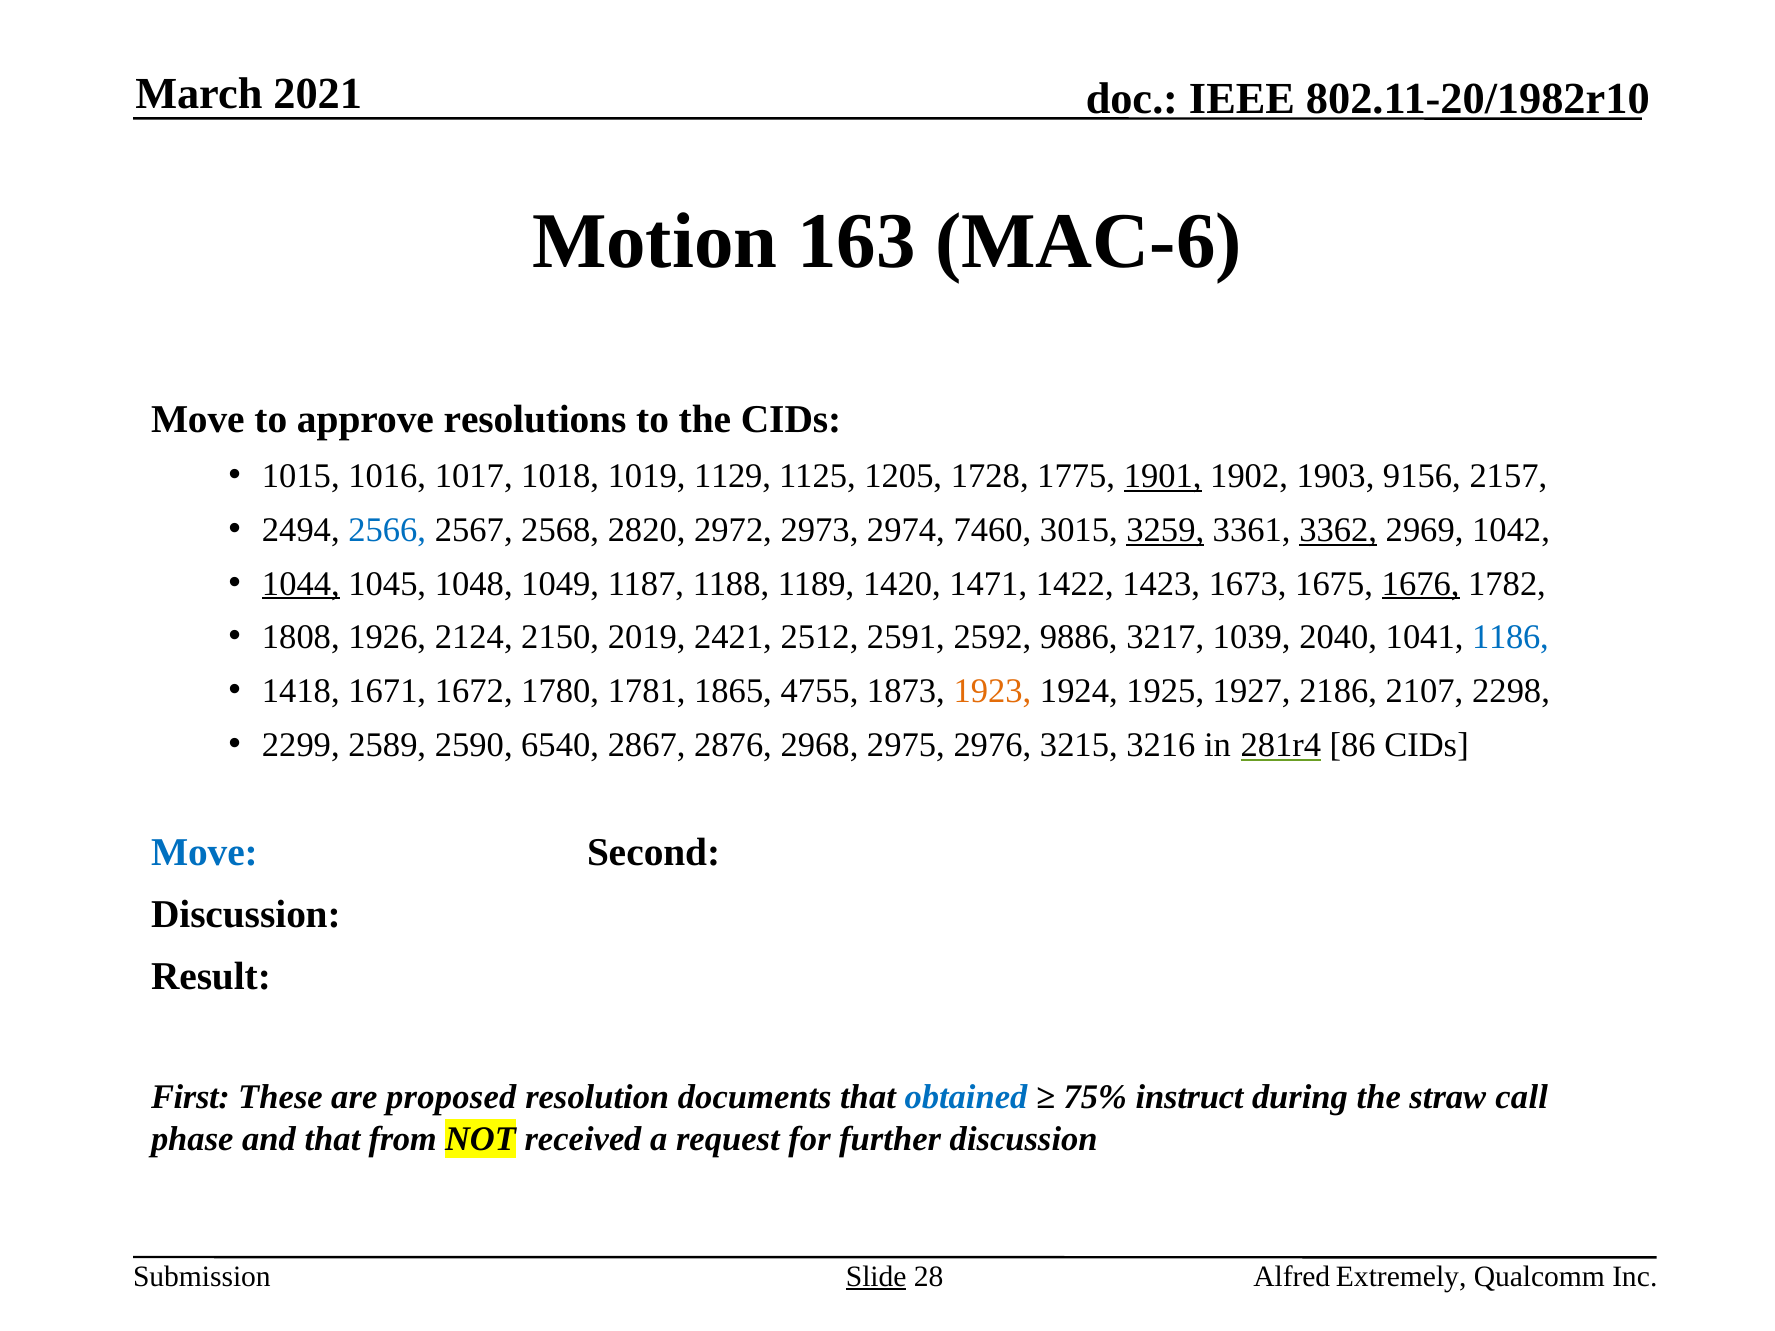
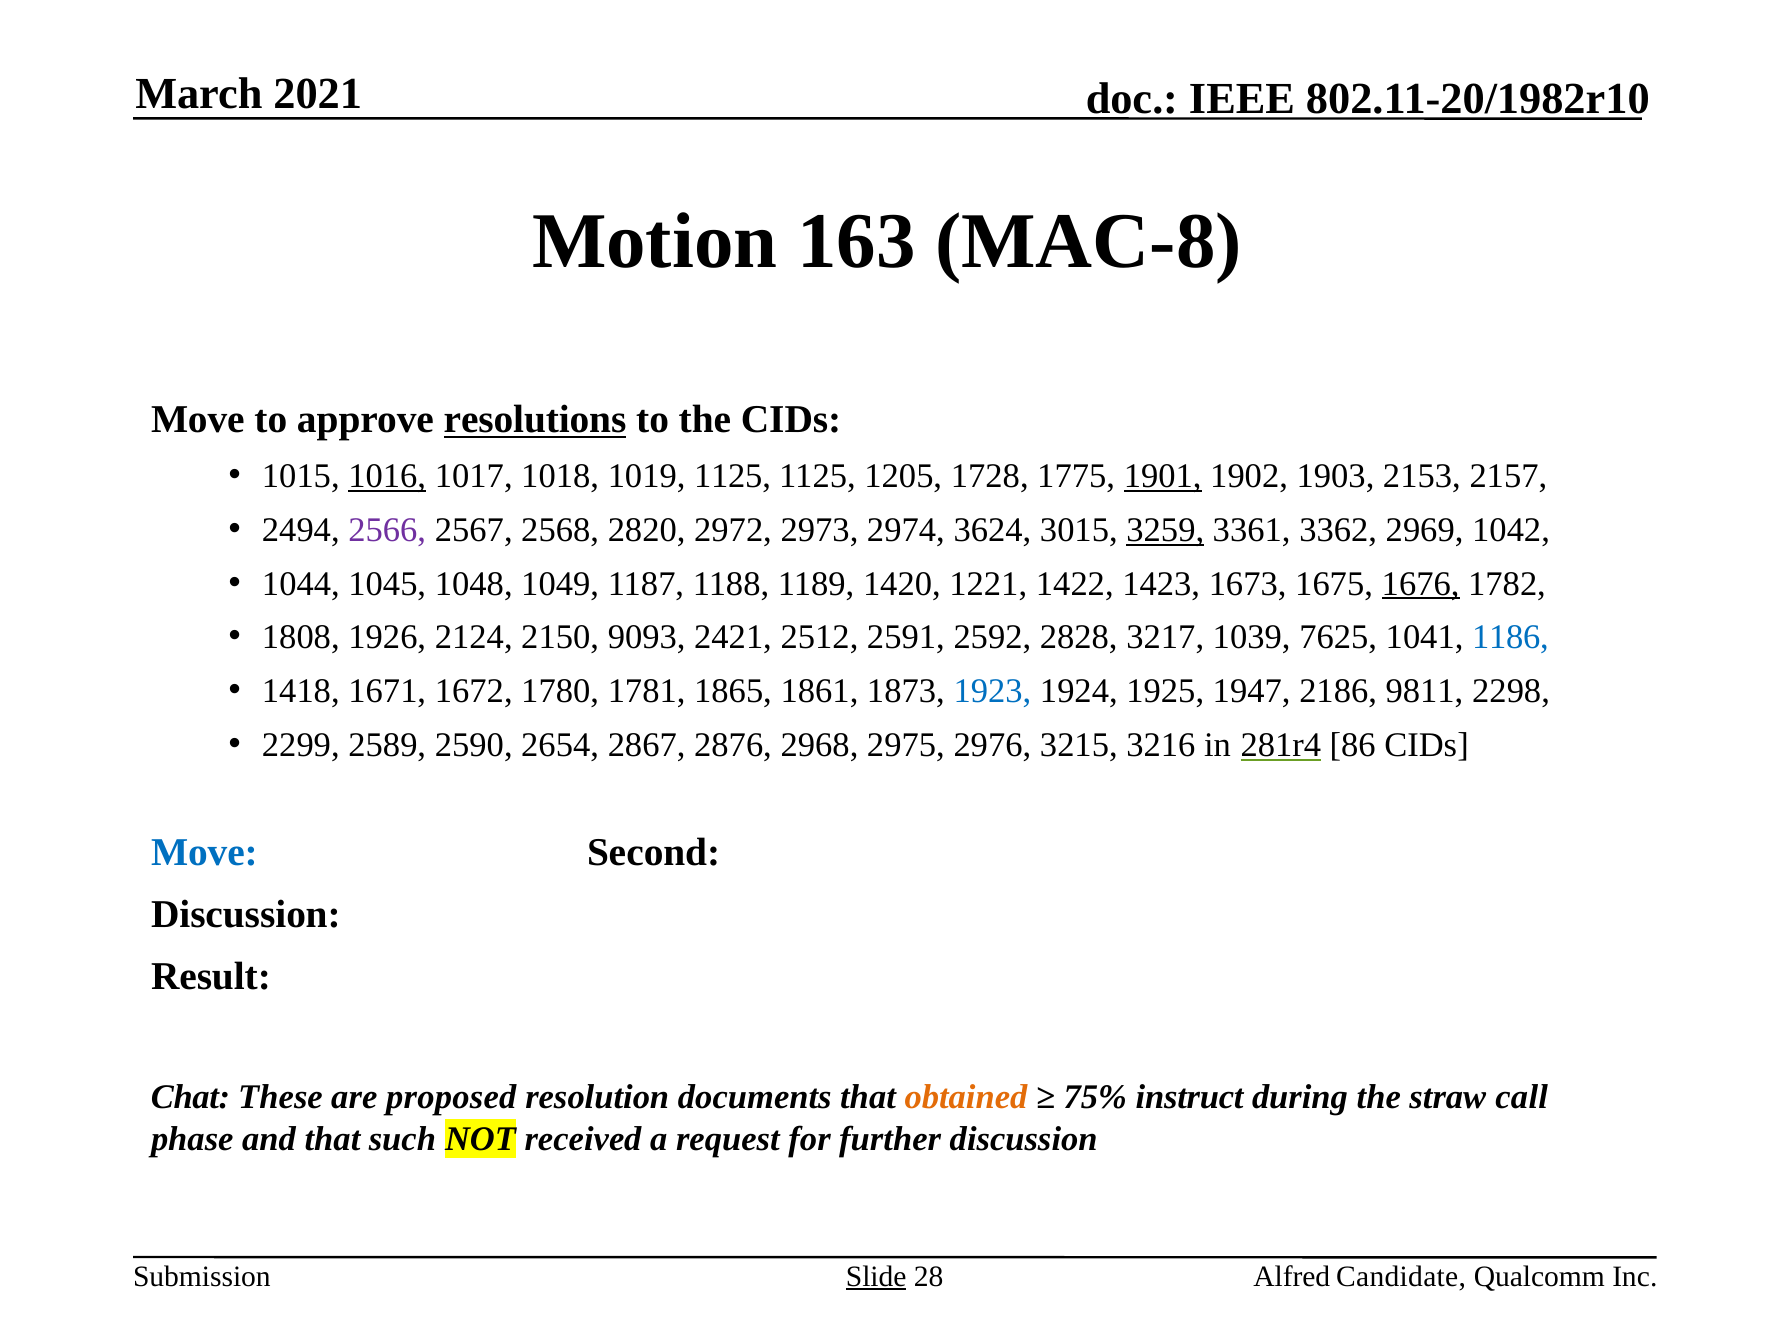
MAC-6: MAC-6 -> MAC-8 (1089, 242)
resolutions underline: none -> present (535, 420)
1016 underline: none -> present (387, 476)
1019 1129: 1129 -> 1125 (732, 476)
9156: 9156 -> 2153 (1422, 476)
2566 colour: blue -> purple (387, 530)
7460: 7460 -> 3624 (992, 530)
3362 underline: present -> none (1338, 530)
1044 underline: present -> none (301, 584)
1471: 1471 -> 1221 (988, 584)
2019: 2019 -> 9093 (647, 637)
9886: 9886 -> 2828 (1079, 637)
2040: 2040 -> 7625 (1338, 637)
4755: 4755 -> 1861 (820, 691)
1923 colour: orange -> blue (992, 691)
1927: 1927 -> 1947 (1252, 691)
2107: 2107 -> 9811 (1424, 691)
6540: 6540 -> 2654 (560, 745)
First: First -> Chat (190, 1097)
obtained colour: blue -> orange (966, 1097)
from: from -> such (402, 1139)
Extremely: Extremely -> Candidate (1401, 1277)
